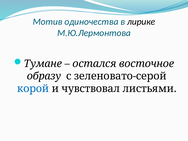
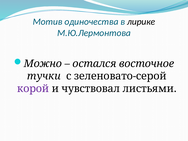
Тумане: Тумане -> Можно (43, 64)
образу: образу -> тучки (44, 76)
корой colour: blue -> purple (33, 89)
